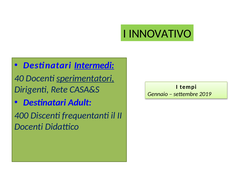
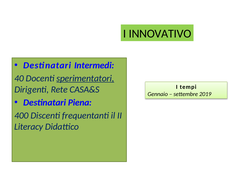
Intermedi underline: present -> none (94, 65)
Adult: Adult -> Piena (80, 103)
Docenti: Docenti -> Literacy (29, 127)
